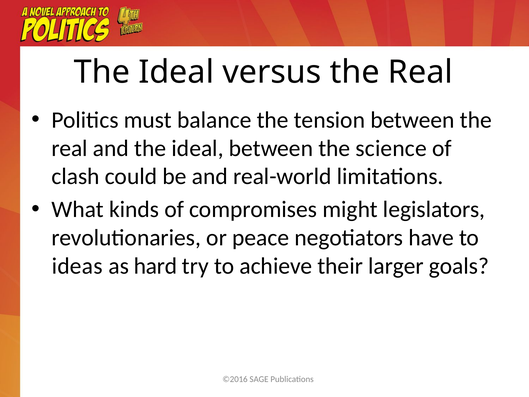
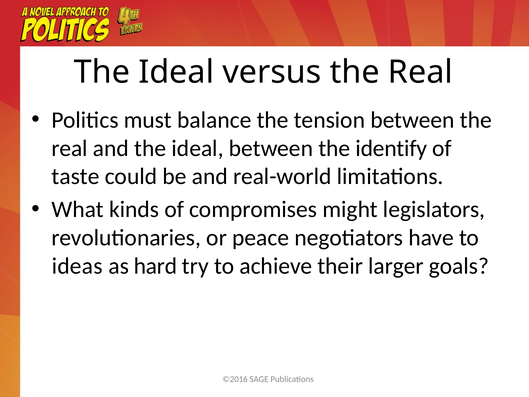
science: science -> identify (391, 148)
clash: clash -> taste (75, 176)
